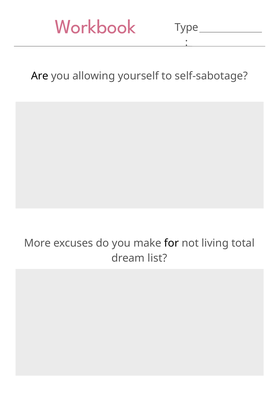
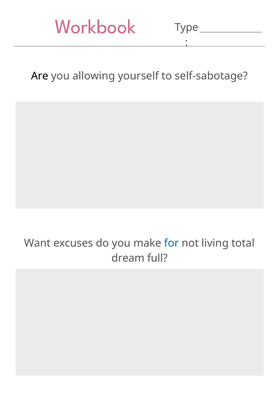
More: More -> Want (37, 243)
for colour: black -> blue (172, 243)
list: list -> full (157, 258)
